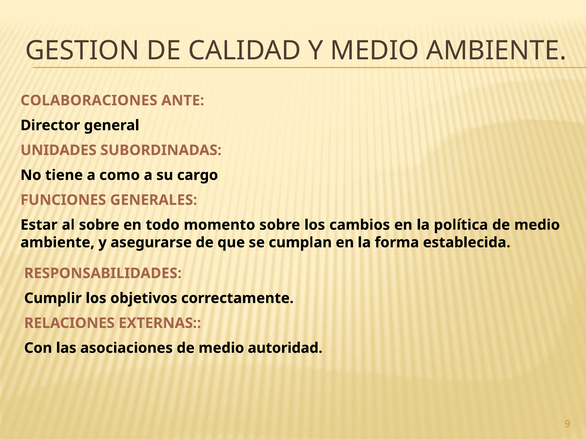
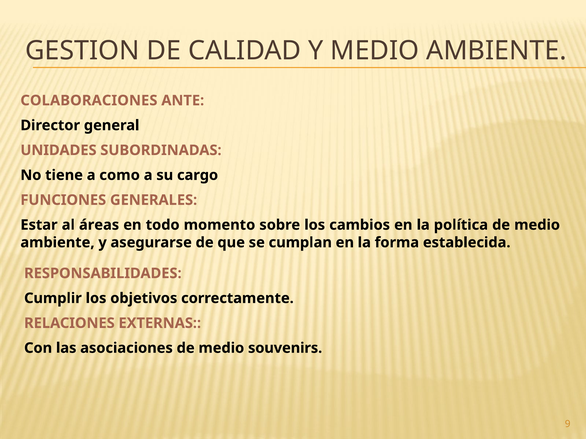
al sobre: sobre -> áreas (99, 225)
autoridad: autoridad -> souvenirs (285, 348)
